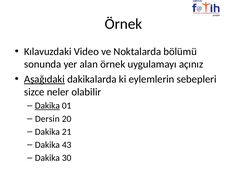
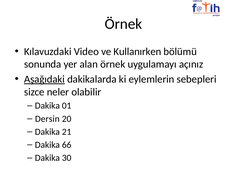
Noktalarda: Noktalarda -> Kullanırken (137, 52)
Dakika underline: present -> none (47, 106)
43: 43 -> 66 (67, 145)
